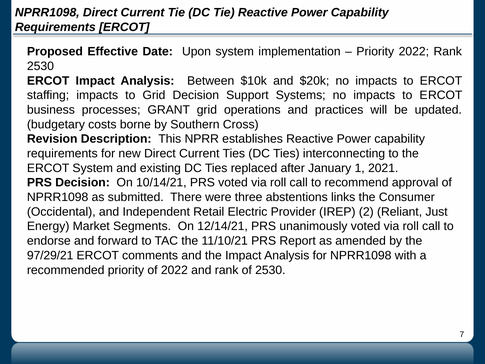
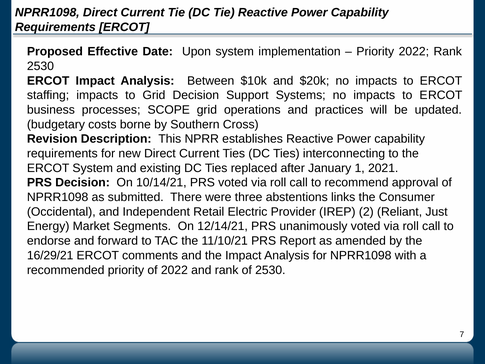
GRANT: GRANT -> SCOPE (169, 110)
97/29/21: 97/29/21 -> 16/29/21 (50, 255)
